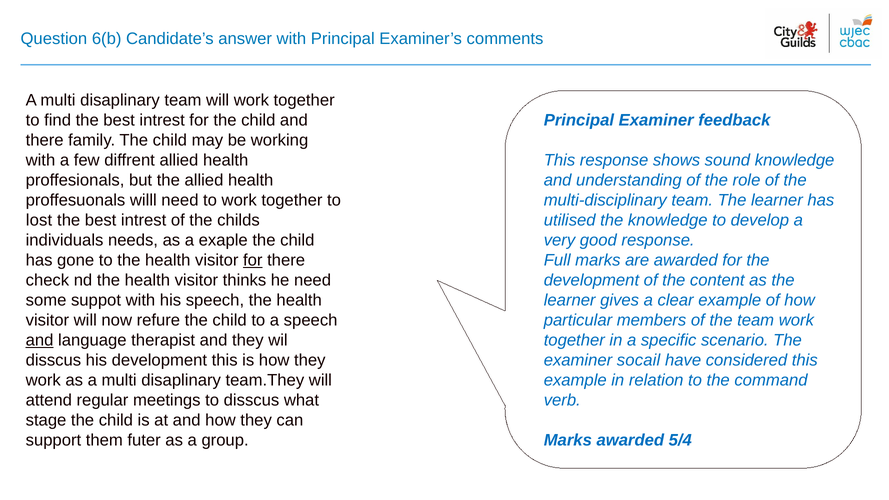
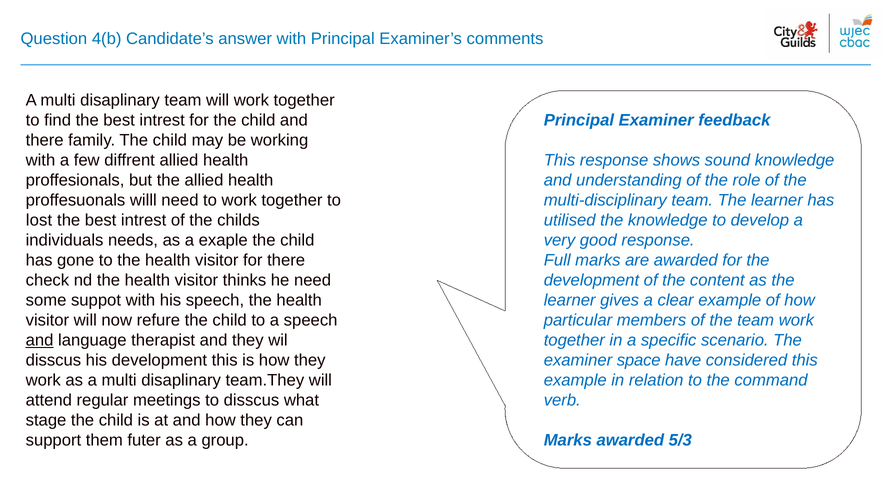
6(b: 6(b -> 4(b (107, 39)
for underline: present -> none (253, 260)
socail: socail -> space (639, 360)
5/4: 5/4 -> 5/3 (680, 440)
